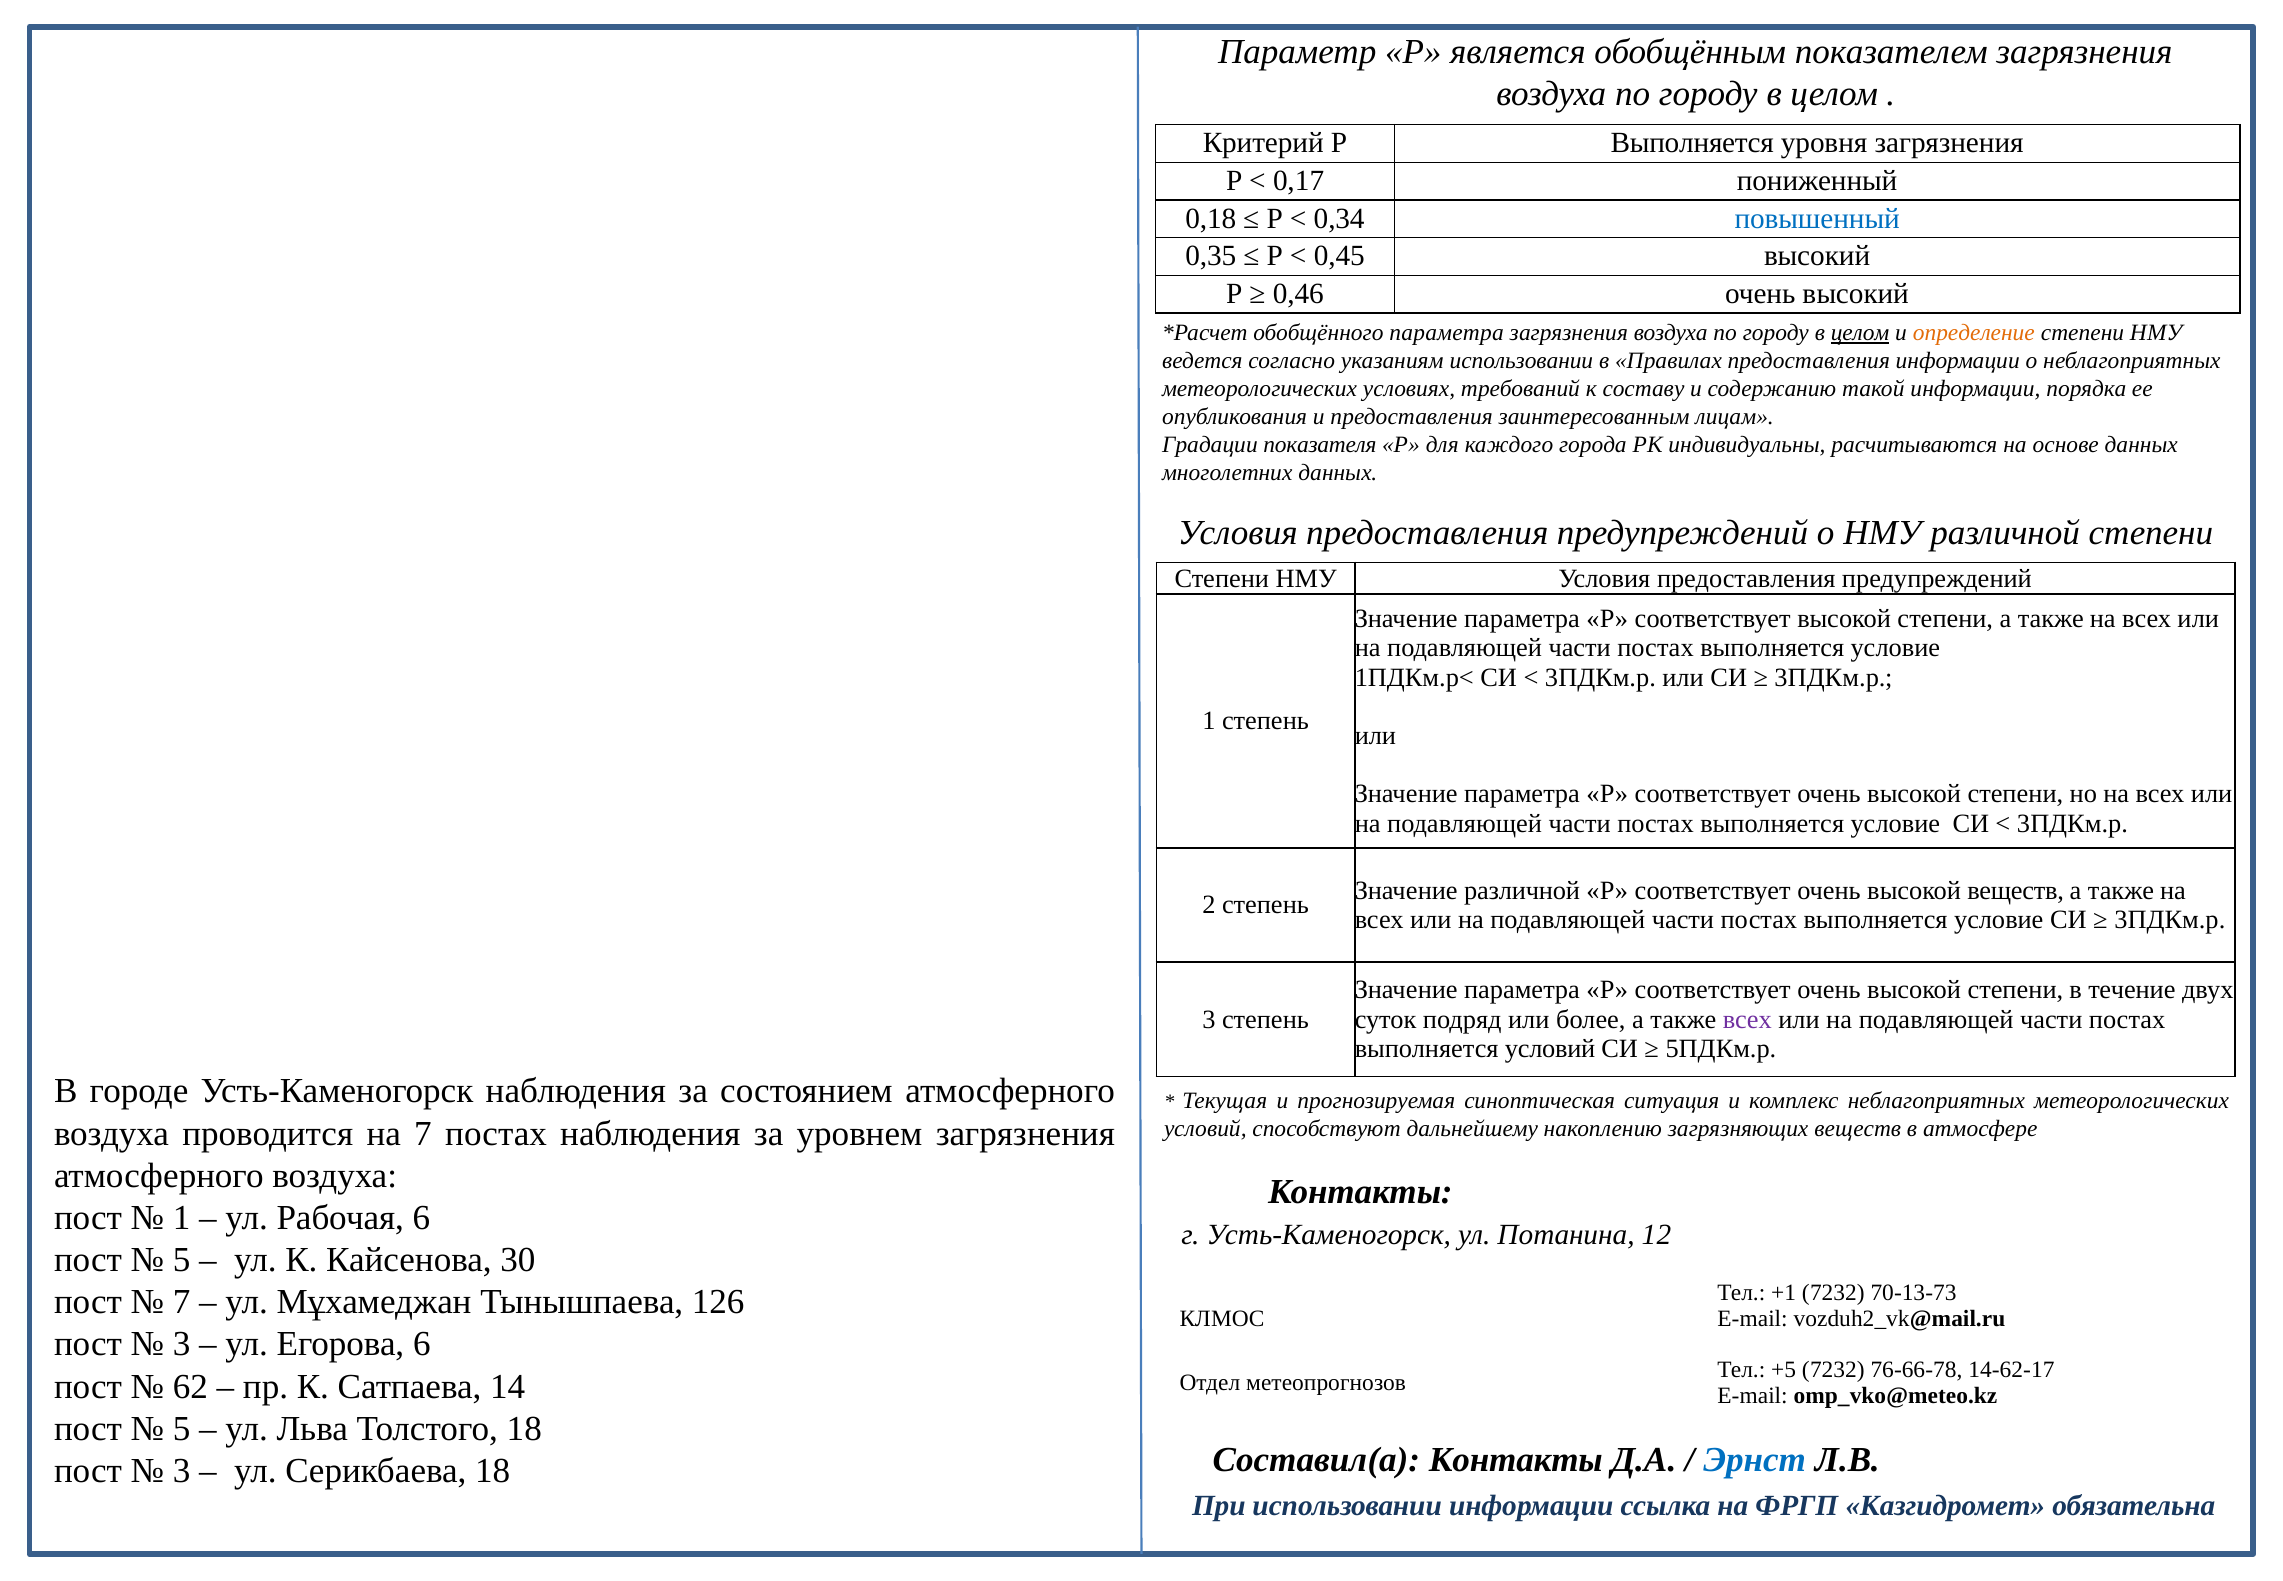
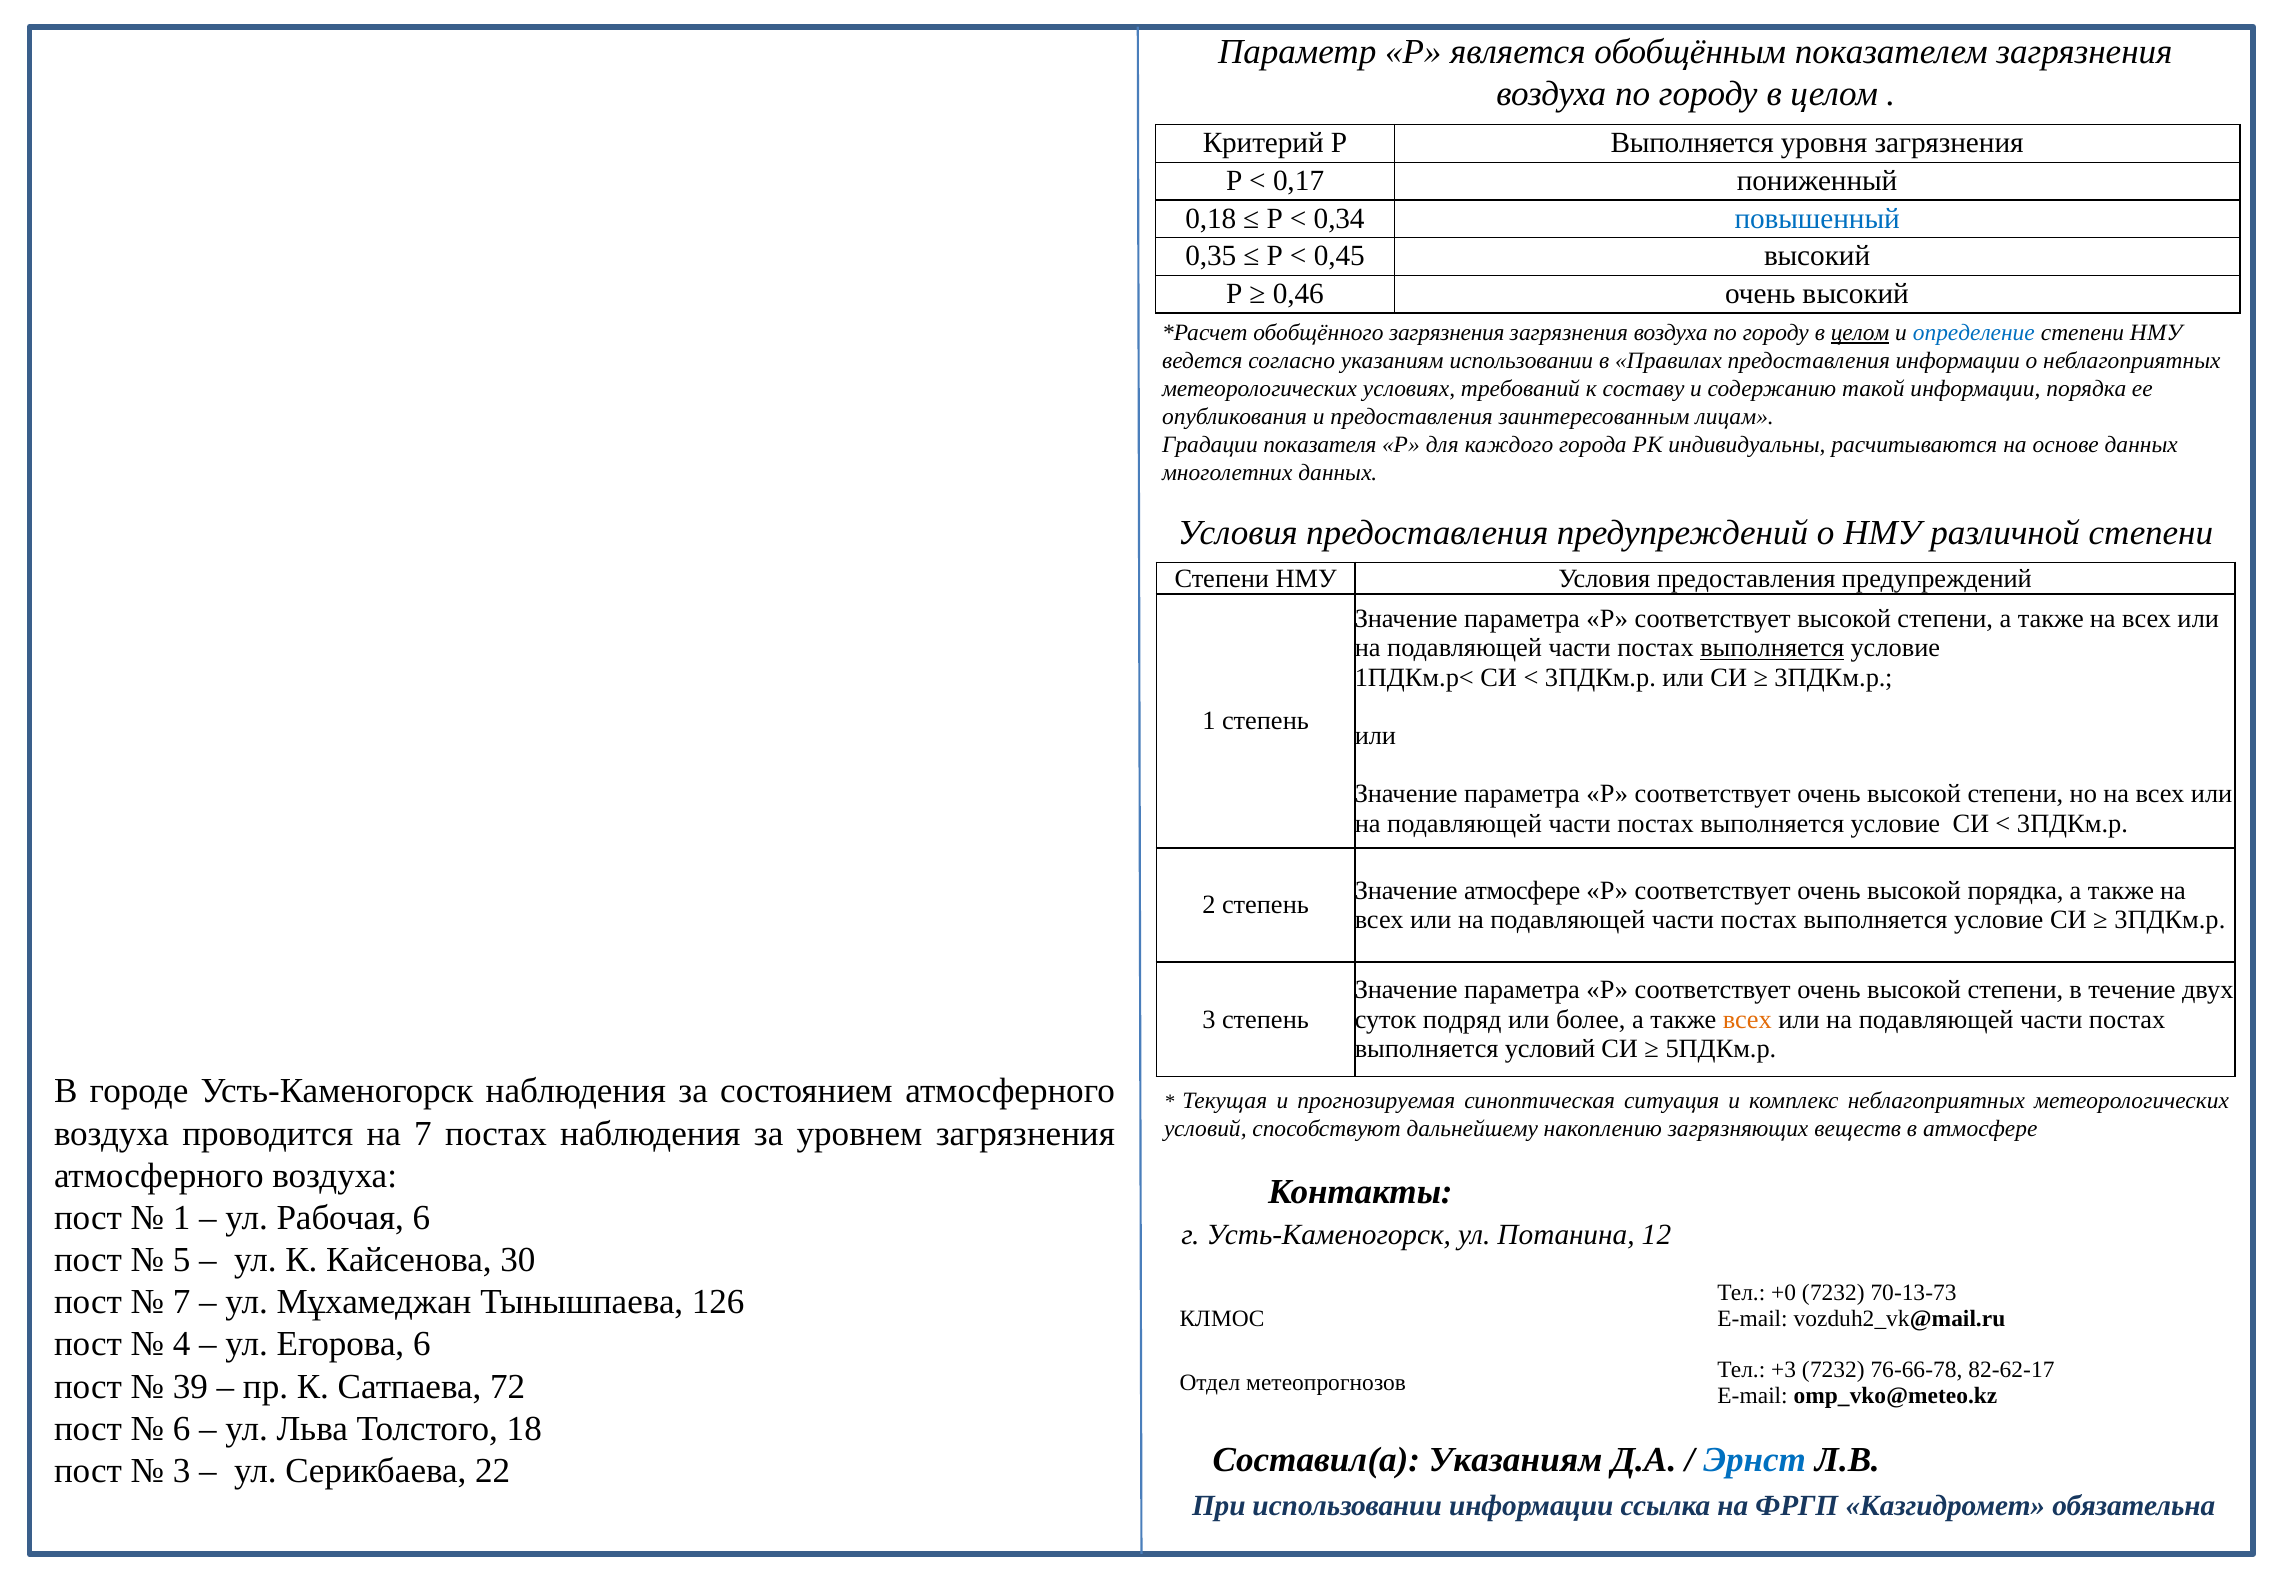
обобщённого параметра: параметра -> загрязнения (1447, 333)
определение colour: orange -> blue (1974, 333)
выполняется underline: none -> present (1772, 648)
Значение различной: различной -> атмосфере (1522, 890)
высокой веществ: веществ -> порядка (2016, 890)
всех colour: purple -> orange (1747, 1019)
+1: +1 -> +0 (1784, 1292)
3: 3 -> 4 (182, 1344)
+5: +5 -> +3 (1784, 1370)
14-62-17: 14-62-17 -> 82-62-17 (2011, 1370)
62: 62 -> 39 (190, 1386)
14: 14 -> 72 (508, 1386)
5: 5 -> 6 (182, 1428)
Составил(а Контакты: Контакты -> Указаниям (1516, 1459)
Серикбаева 18: 18 -> 22 (493, 1470)
